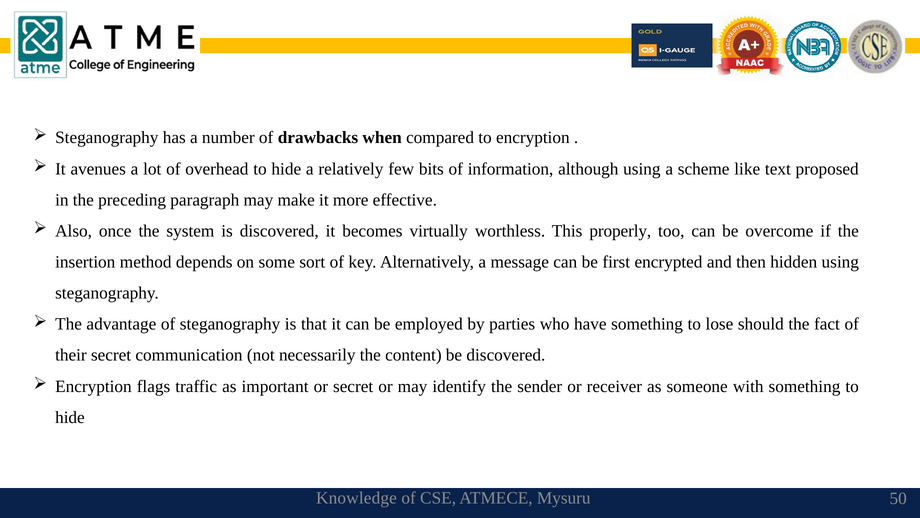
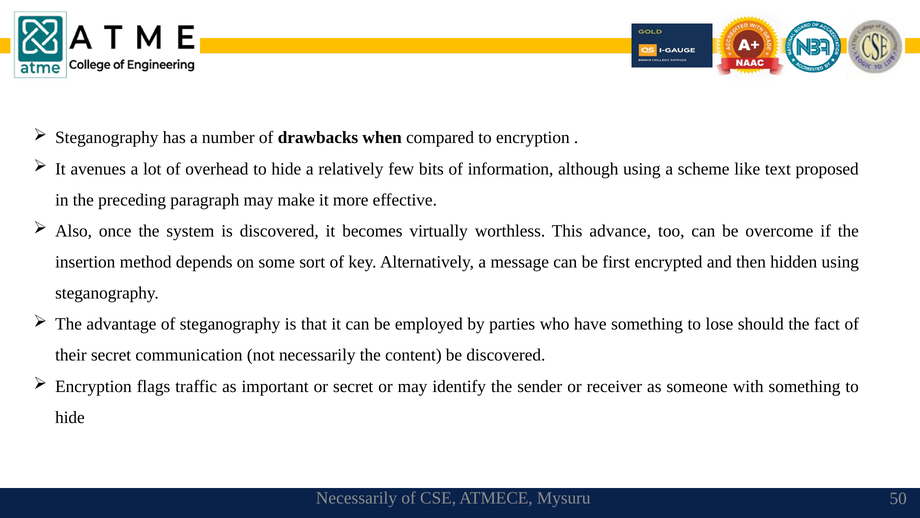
properly: properly -> advance (620, 231)
Knowledge: Knowledge -> Necessarily (357, 498)
